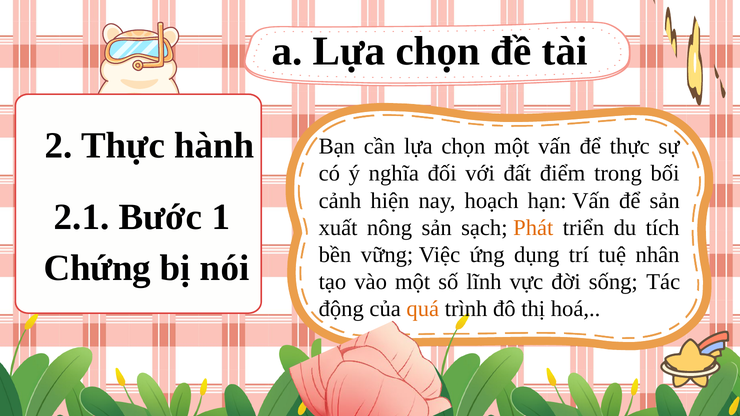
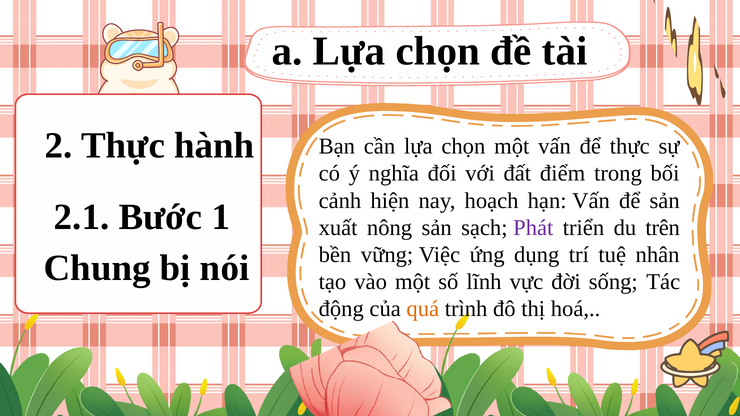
Phát colour: orange -> purple (533, 228)
tích: tích -> trên (663, 228)
Chứng: Chứng -> Chung (97, 268)
